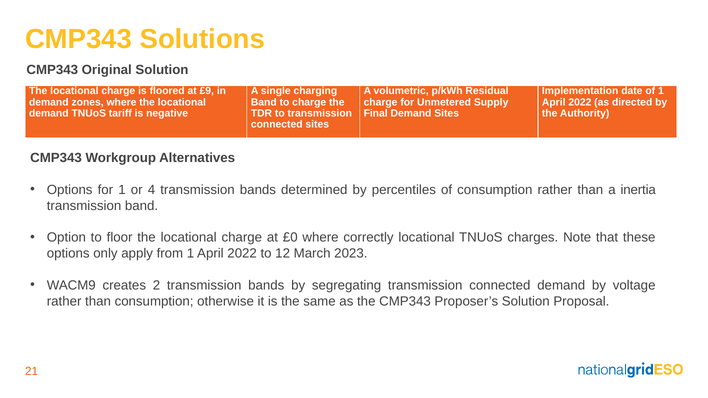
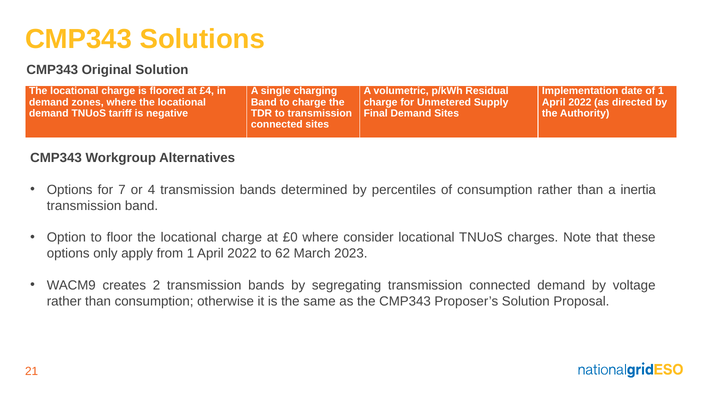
£9: £9 -> £4 (207, 91)
for 1: 1 -> 7 (122, 190)
correctly: correctly -> consider (369, 238)
12: 12 -> 62 (283, 254)
